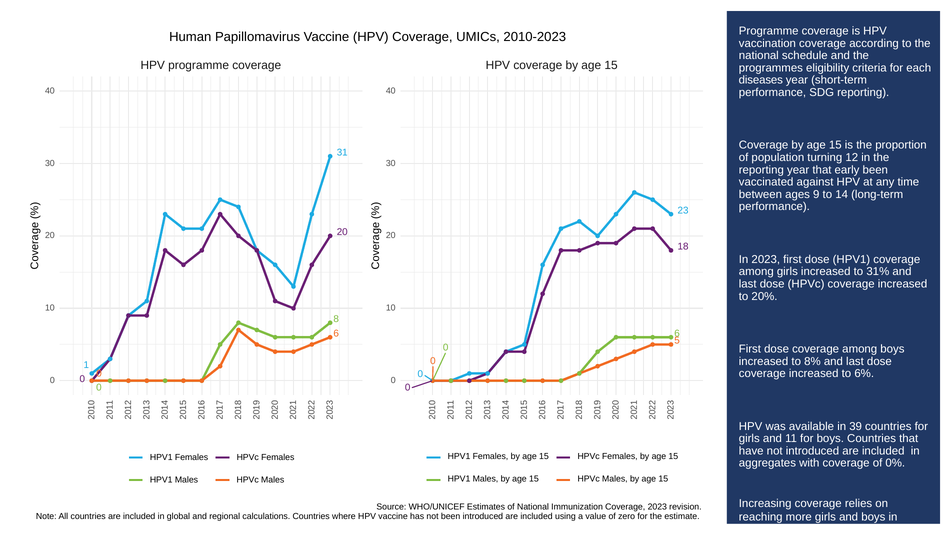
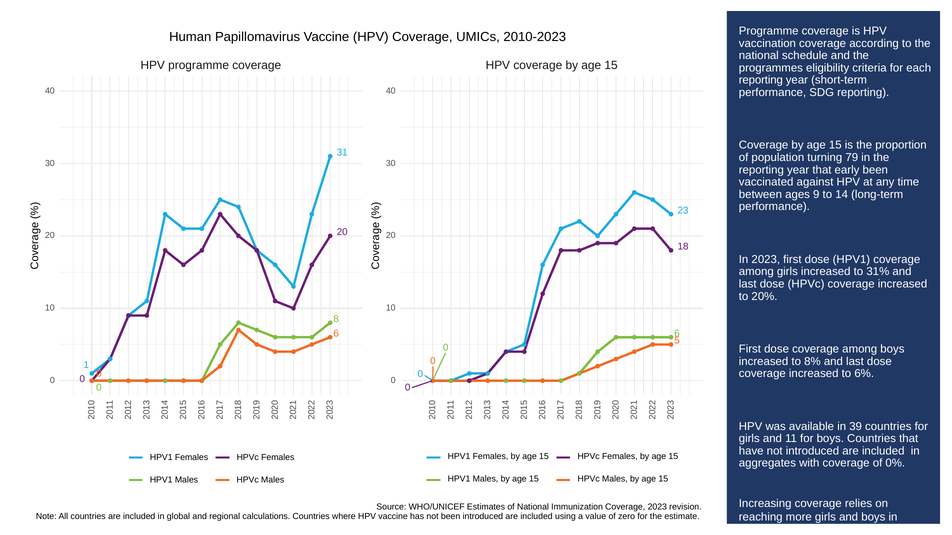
diseases: diseases -> reporting (761, 80)
12: 12 -> 79 (852, 158)
